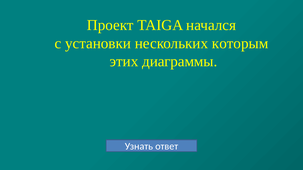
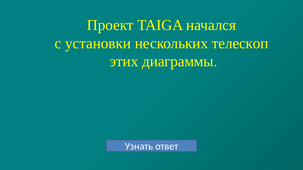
которым: которым -> телескоп (240, 43)
